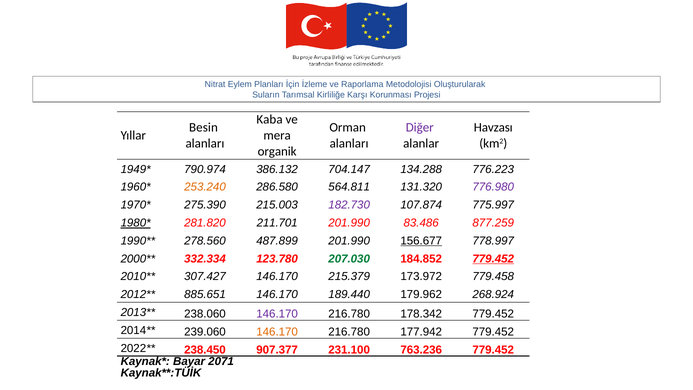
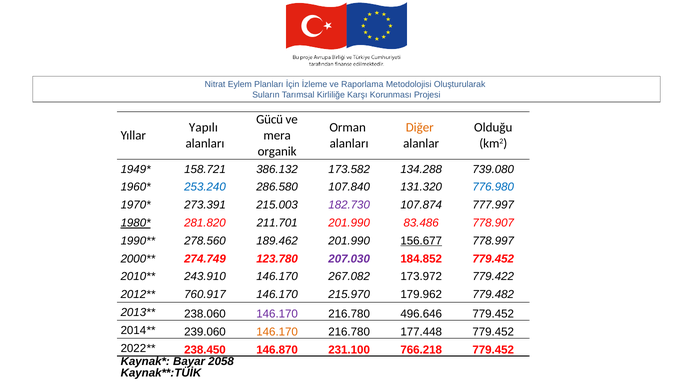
Kaba: Kaba -> Gücü (270, 120)
Besin: Besin -> Yapılı (203, 128)
Diğer colour: purple -> orange (420, 128)
Havzası: Havzası -> Olduğu (493, 128)
790.974: 790.974 -> 158.721 (205, 169)
704.147: 704.147 -> 173.582 (349, 169)
776.223: 776.223 -> 739.080 (493, 169)
253.240 colour: orange -> blue (205, 187)
564.811: 564.811 -> 107.840 (349, 187)
776.980 colour: purple -> blue (493, 187)
275.390: 275.390 -> 273.391 (205, 205)
775.997: 775.997 -> 777.997 (493, 205)
877.259: 877.259 -> 778.907 (493, 223)
487.899: 487.899 -> 189.462 (277, 241)
332.334: 332.334 -> 274.749 (205, 259)
207.030 colour: green -> purple (349, 259)
779.452 underline: present -> none (493, 259)
307.427: 307.427 -> 243.910 (205, 276)
215.379: 215.379 -> 267.082 (349, 276)
779.458: 779.458 -> 779.422 (493, 276)
885.651: 885.651 -> 760.917 (205, 294)
189.440: 189.440 -> 215.970 (349, 294)
268.924: 268.924 -> 779.482 (493, 294)
178.342: 178.342 -> 496.646 (421, 314)
177.942: 177.942 -> 177.448 (421, 332)
907.377: 907.377 -> 146.870 (277, 350)
763.236: 763.236 -> 766.218 (421, 350)
2071: 2071 -> 2058 (221, 361)
